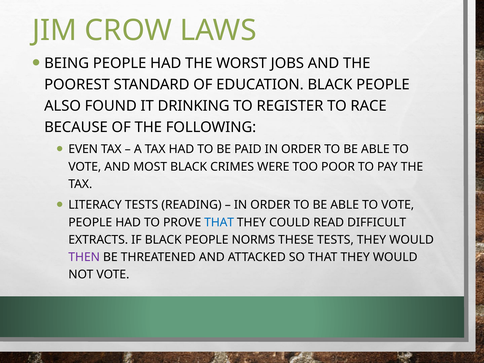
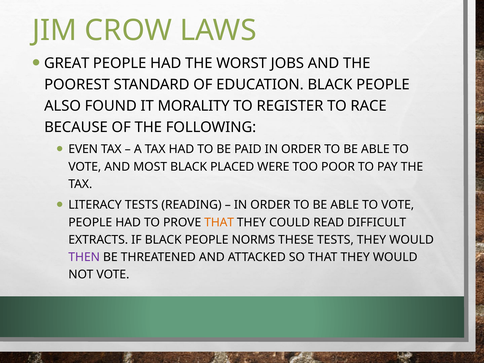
BEING: BEING -> GREAT (67, 63)
DRINKING: DRINKING -> MORALITY (194, 106)
CRIMES: CRIMES -> PLACED (232, 167)
THAT colour: blue -> orange (219, 222)
